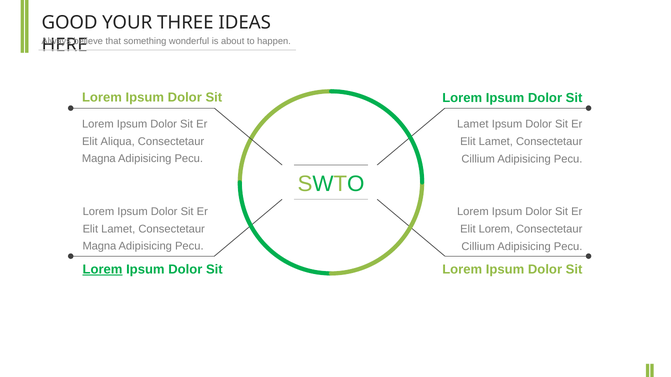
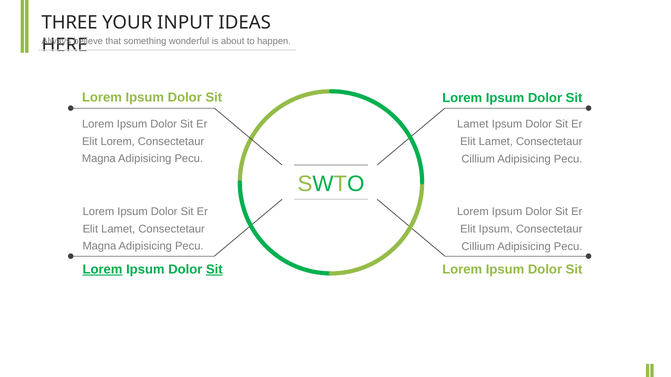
GOOD: GOOD -> THREE (70, 23)
THREE: THREE -> INPUT (185, 23)
Elit Aliqua: Aliqua -> Lorem (118, 142)
Elit Lorem: Lorem -> Ipsum (496, 229)
Sit underline: none -> present (214, 270)
